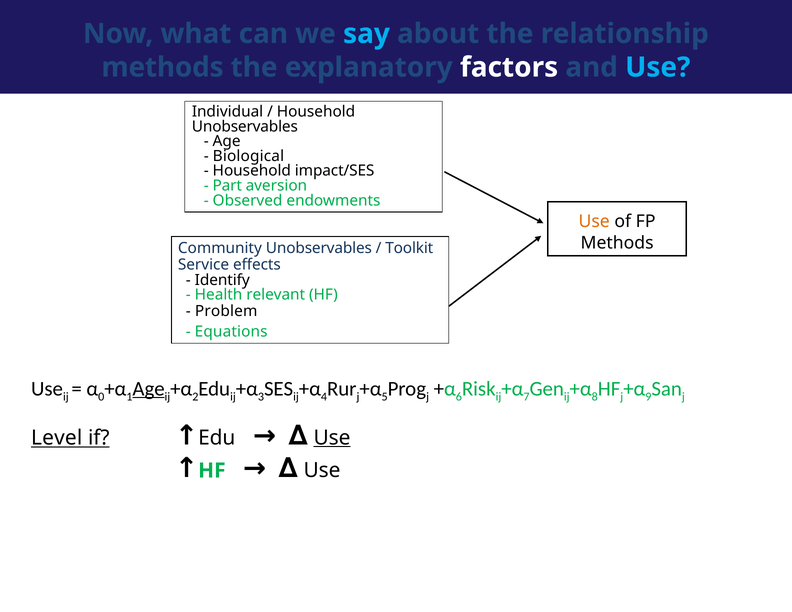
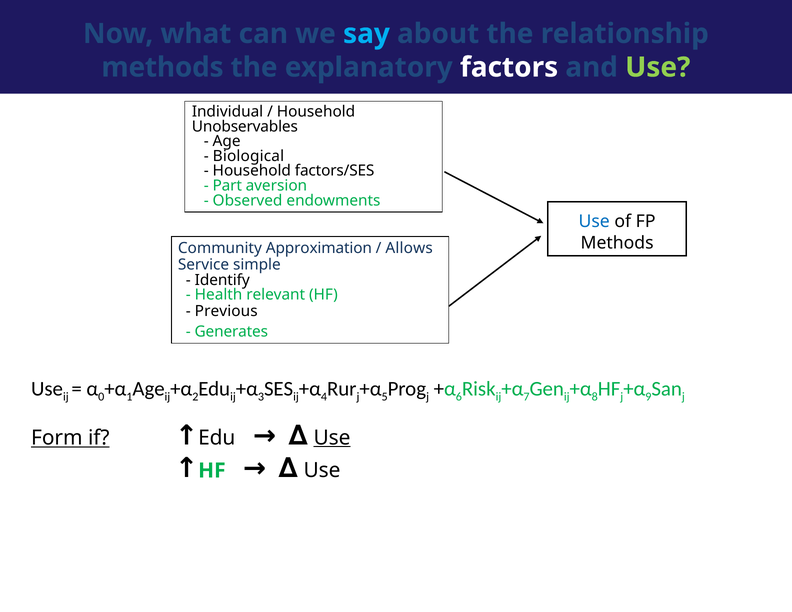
Use colour: light blue -> light green (658, 67)
impact/SES: impact/SES -> factors/SES (335, 171)
Use colour: orange -> blue (594, 222)
Community Unobservables: Unobservables -> Approximation (319, 248)
Toolkit: Toolkit -> Allows (409, 248)
effects: effects -> simple (257, 265)
Problem: Problem -> Previous (226, 311)
Equations: Equations -> Generates (231, 332)
Age underline: present -> none (149, 389)
Level: Level -> Form (57, 438)
